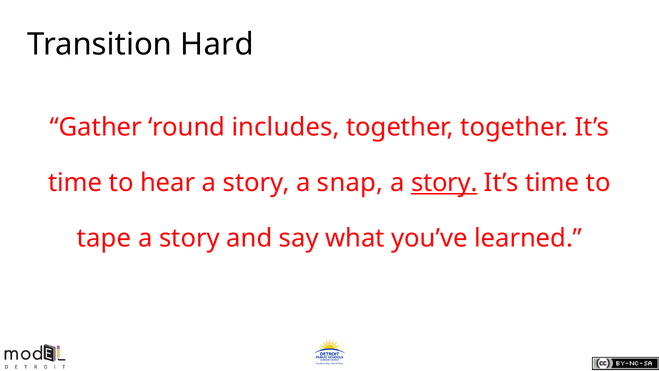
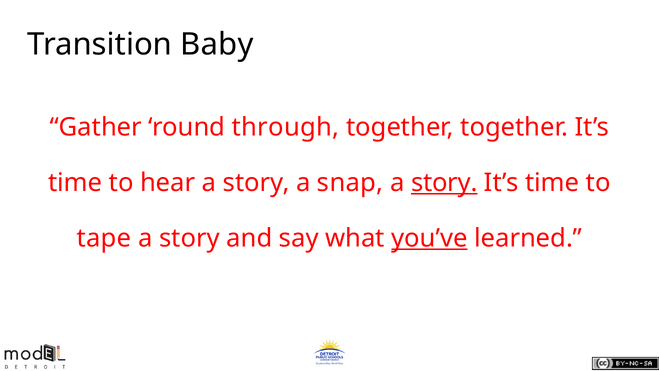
Hard: Hard -> Baby (217, 45)
includes: includes -> through (286, 127)
you’ve underline: none -> present (430, 238)
